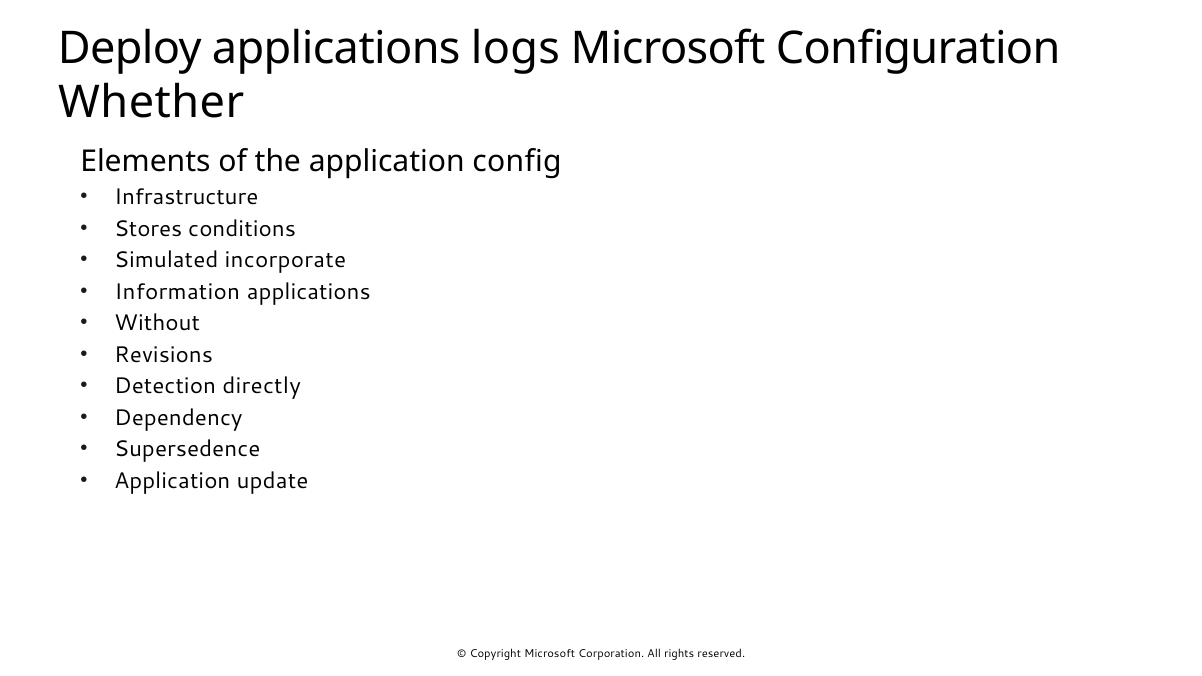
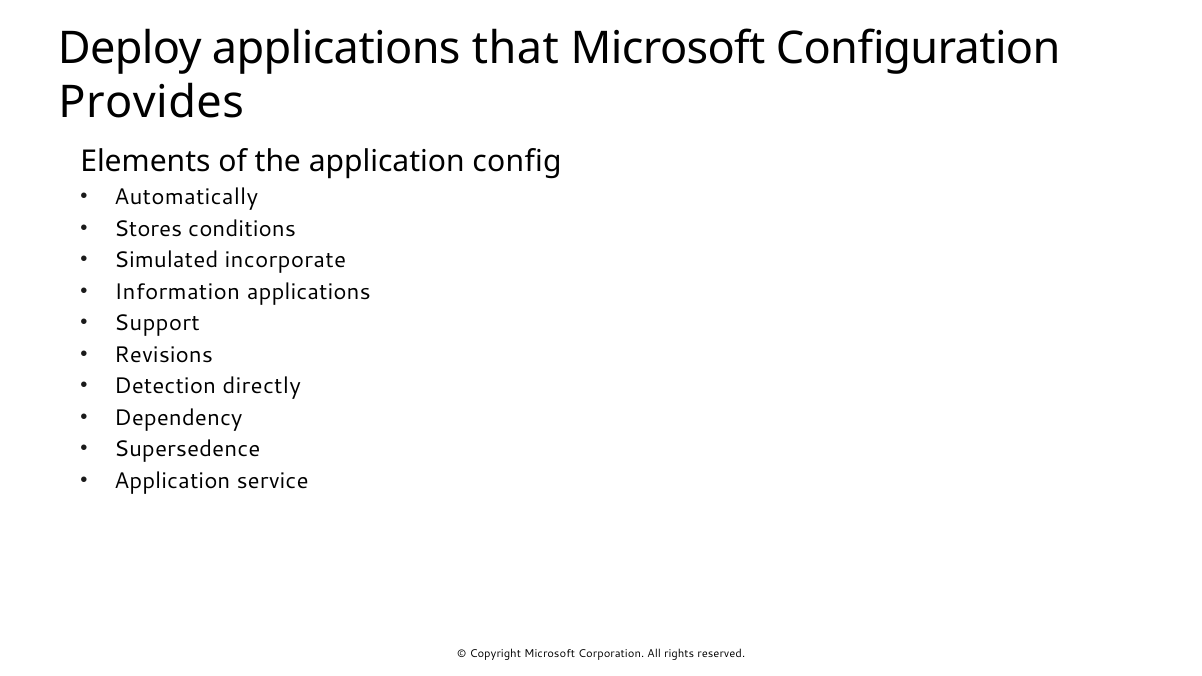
logs: logs -> that (515, 48)
Whether: Whether -> Provides (151, 103)
Infrastructure: Infrastructure -> Automatically (186, 197)
Without: Without -> Support (157, 323)
update: update -> service (273, 481)
